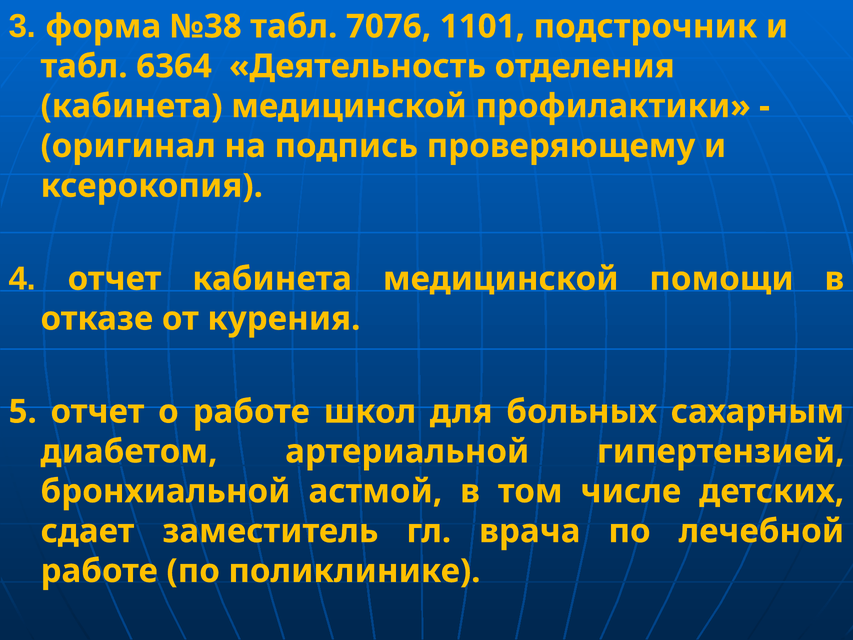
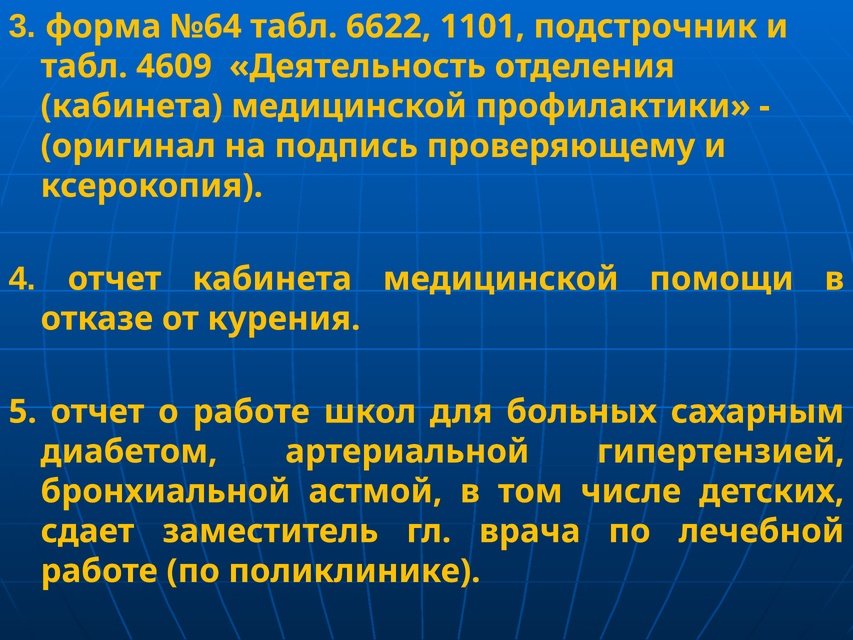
№38: №38 -> №64 (206, 26)
7076: 7076 -> 6622 (389, 26)
6364: 6364 -> 4609 (174, 66)
